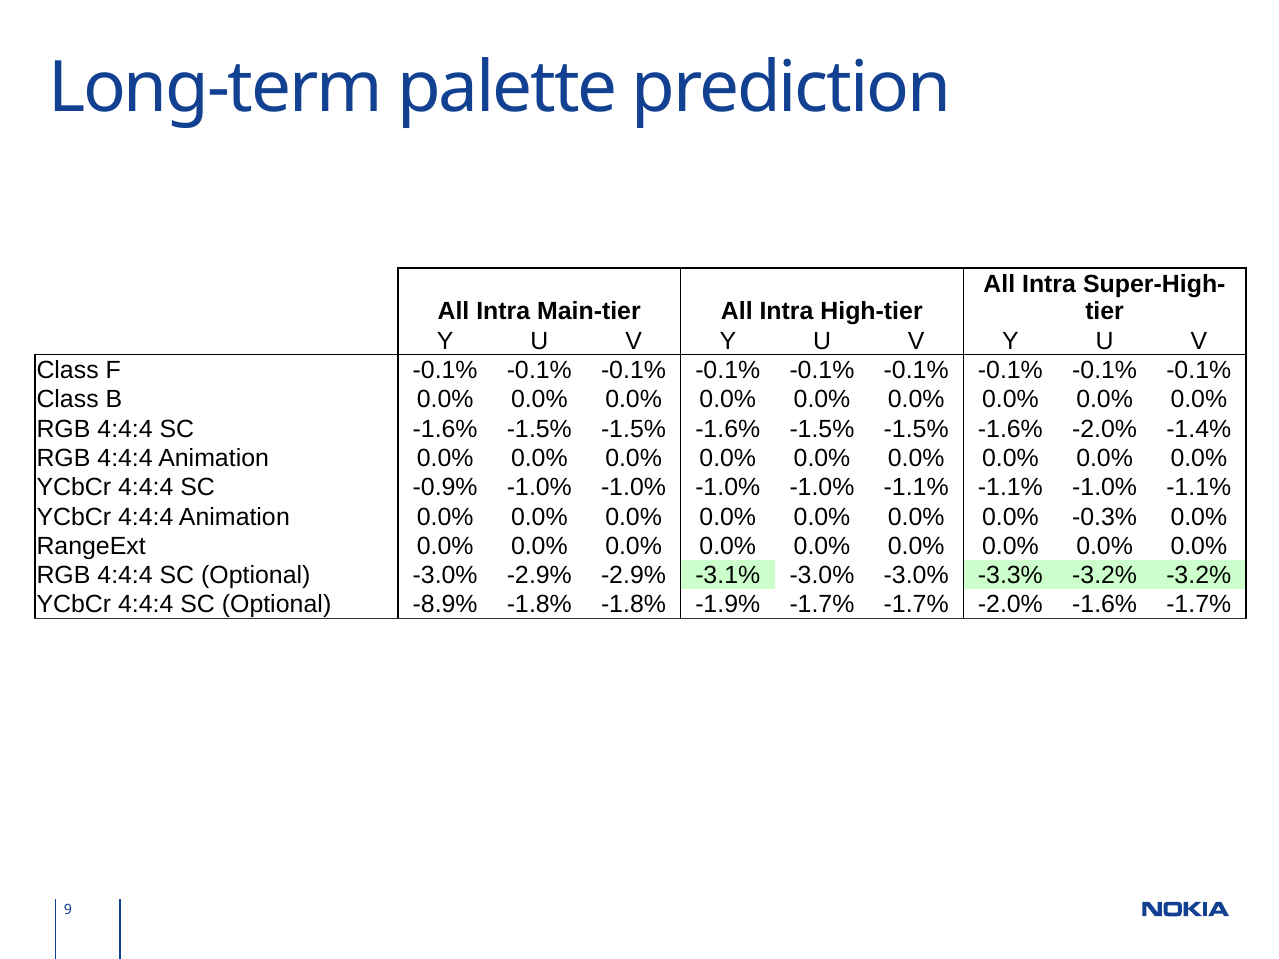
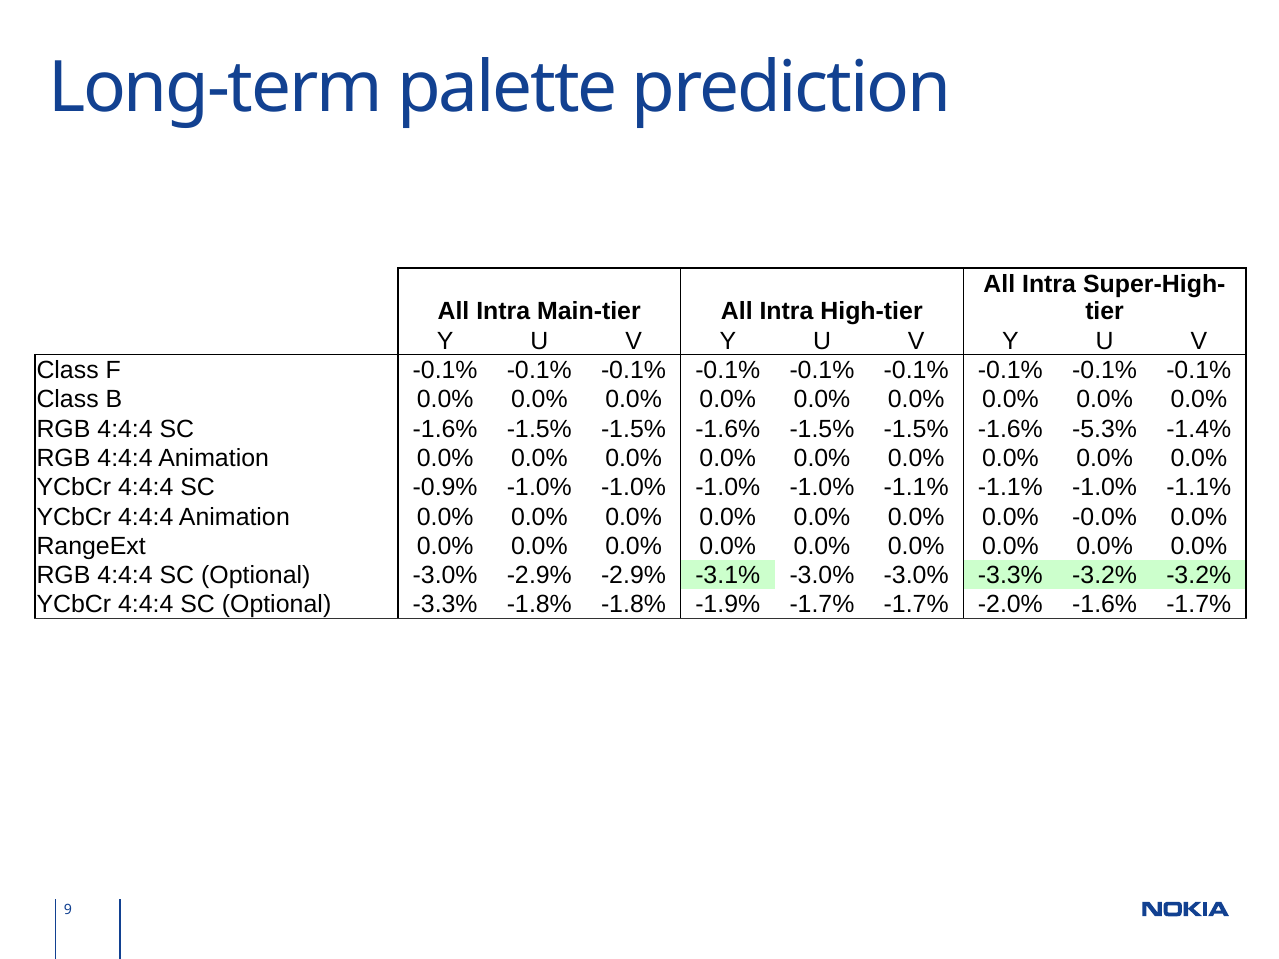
-1.6% -2.0%: -2.0% -> -5.3% (1105, 429)
-0.3%: -0.3% -> -0.0% (1105, 517)
Optional -8.9%: -8.9% -> -3.3% (445, 605)
